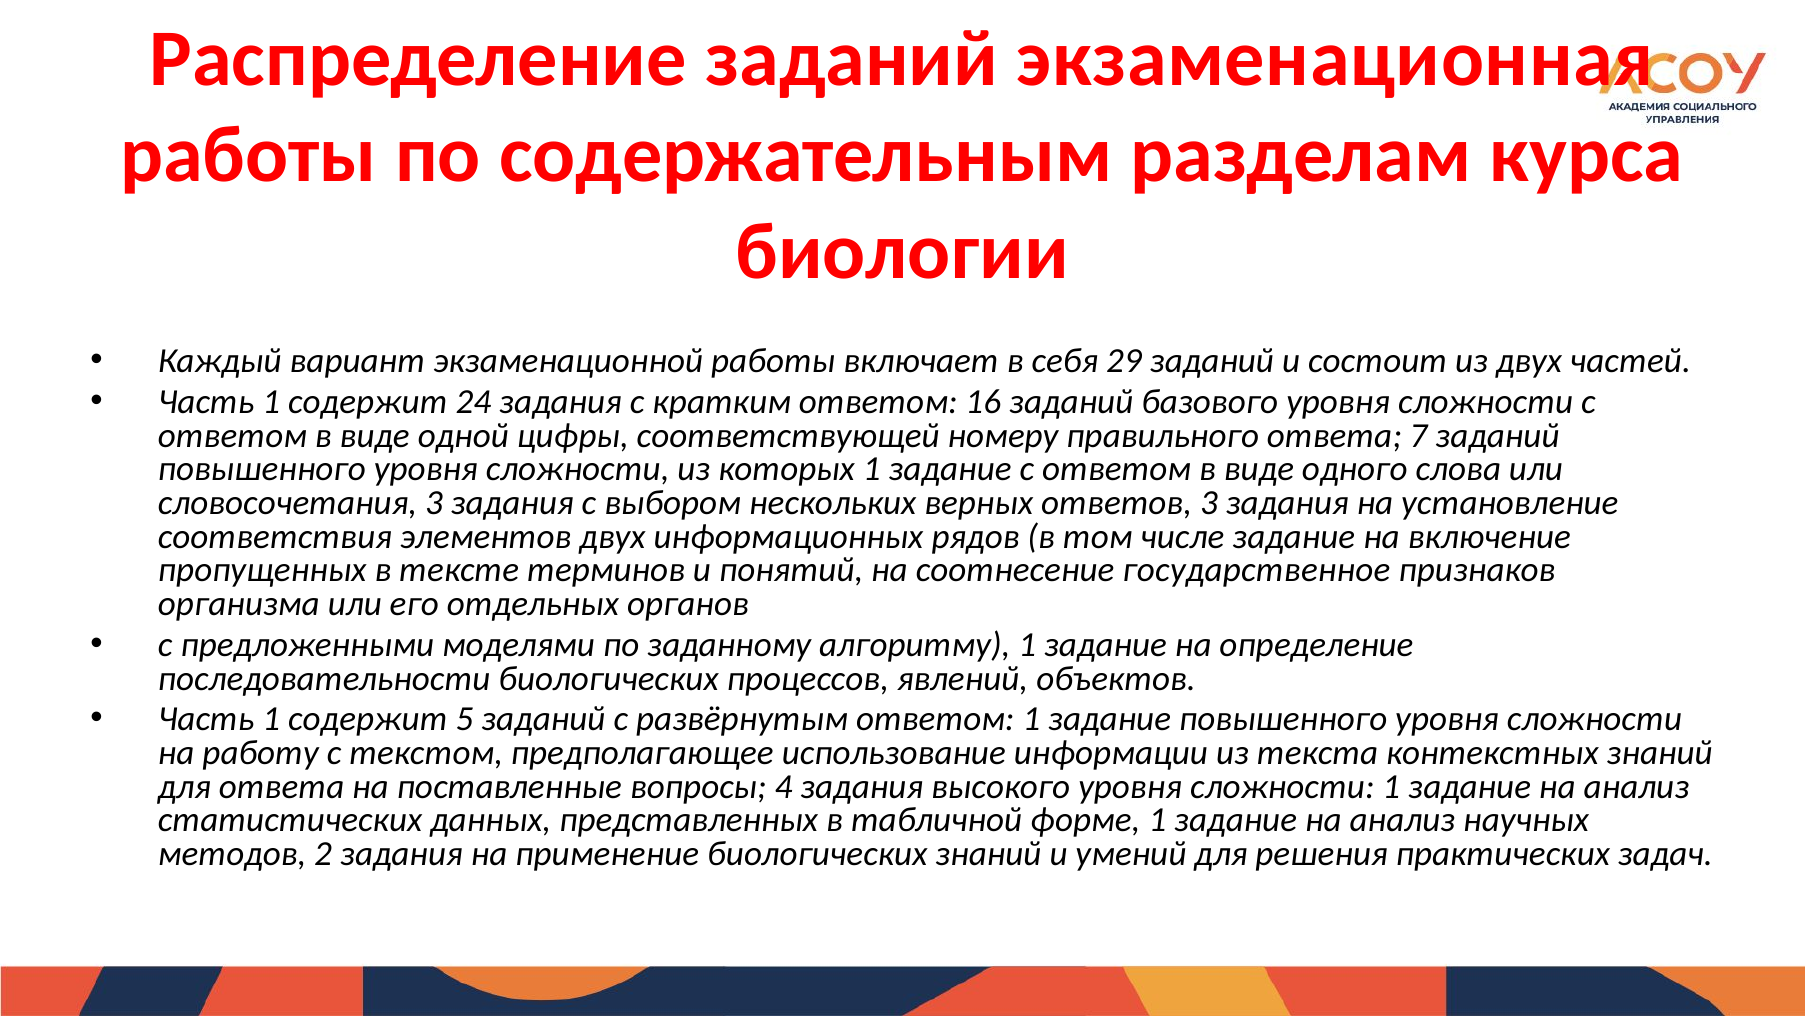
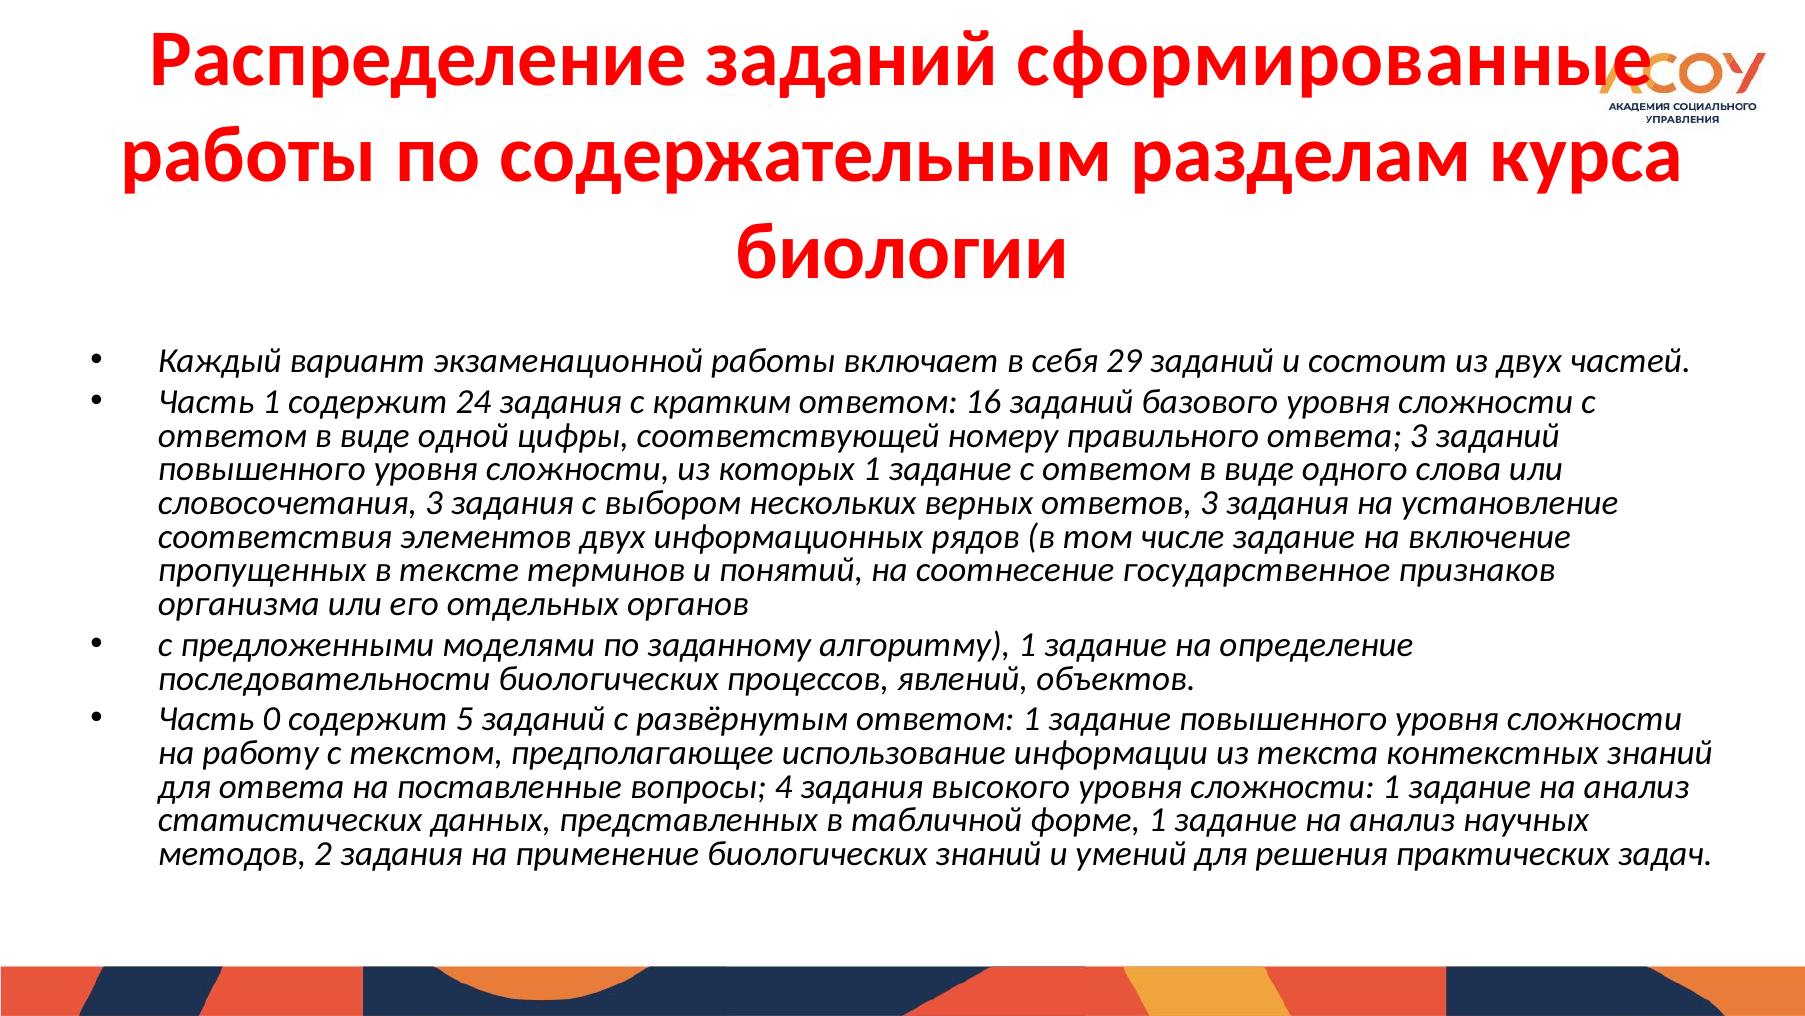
экзаменационная: экзаменационная -> сформированные (1335, 59)
ответа 7: 7 -> 3 (1419, 435)
1: 1 -> 0 (271, 719)
